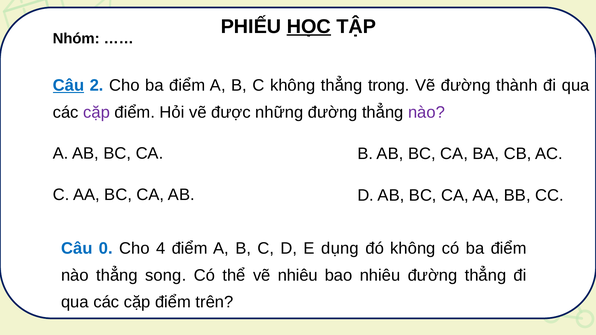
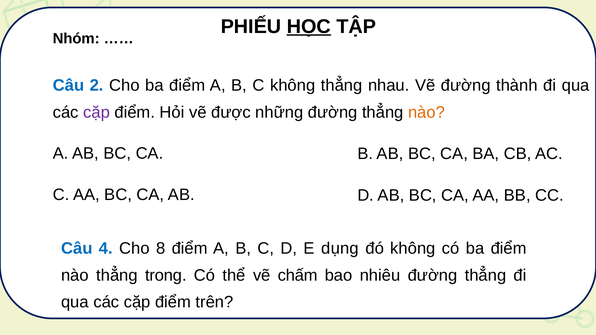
Câu underline: present -> none (68, 86)
trong: trong -> nhau (389, 86)
nào colour: purple -> orange (427, 112)
0: 0 -> 4 (106, 249)
4: 4 -> 8 (161, 249)
song: song -> trong (166, 275)
vẽ nhiêu: nhiêu -> chấm (298, 275)
